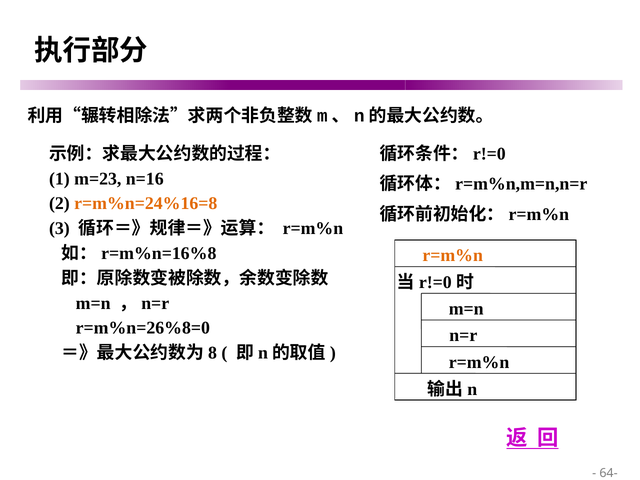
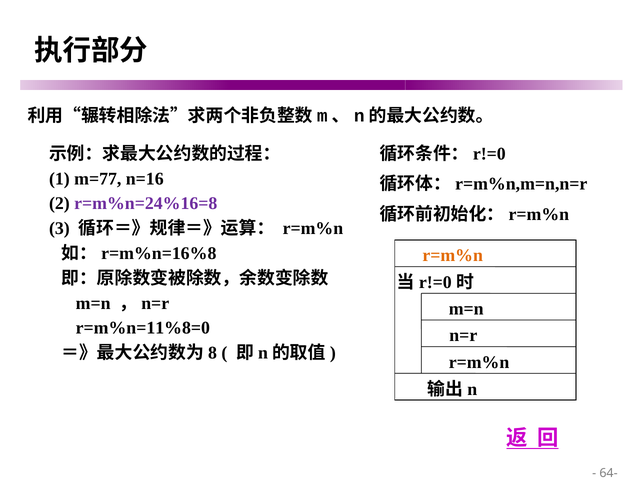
m=23: m=23 -> m=77 (98, 179)
r=m%n=24%16=8 colour: orange -> purple (146, 204)
r=m%n=26%8=0: r=m%n=26%8=0 -> r=m%n=11%8=0 (143, 328)
